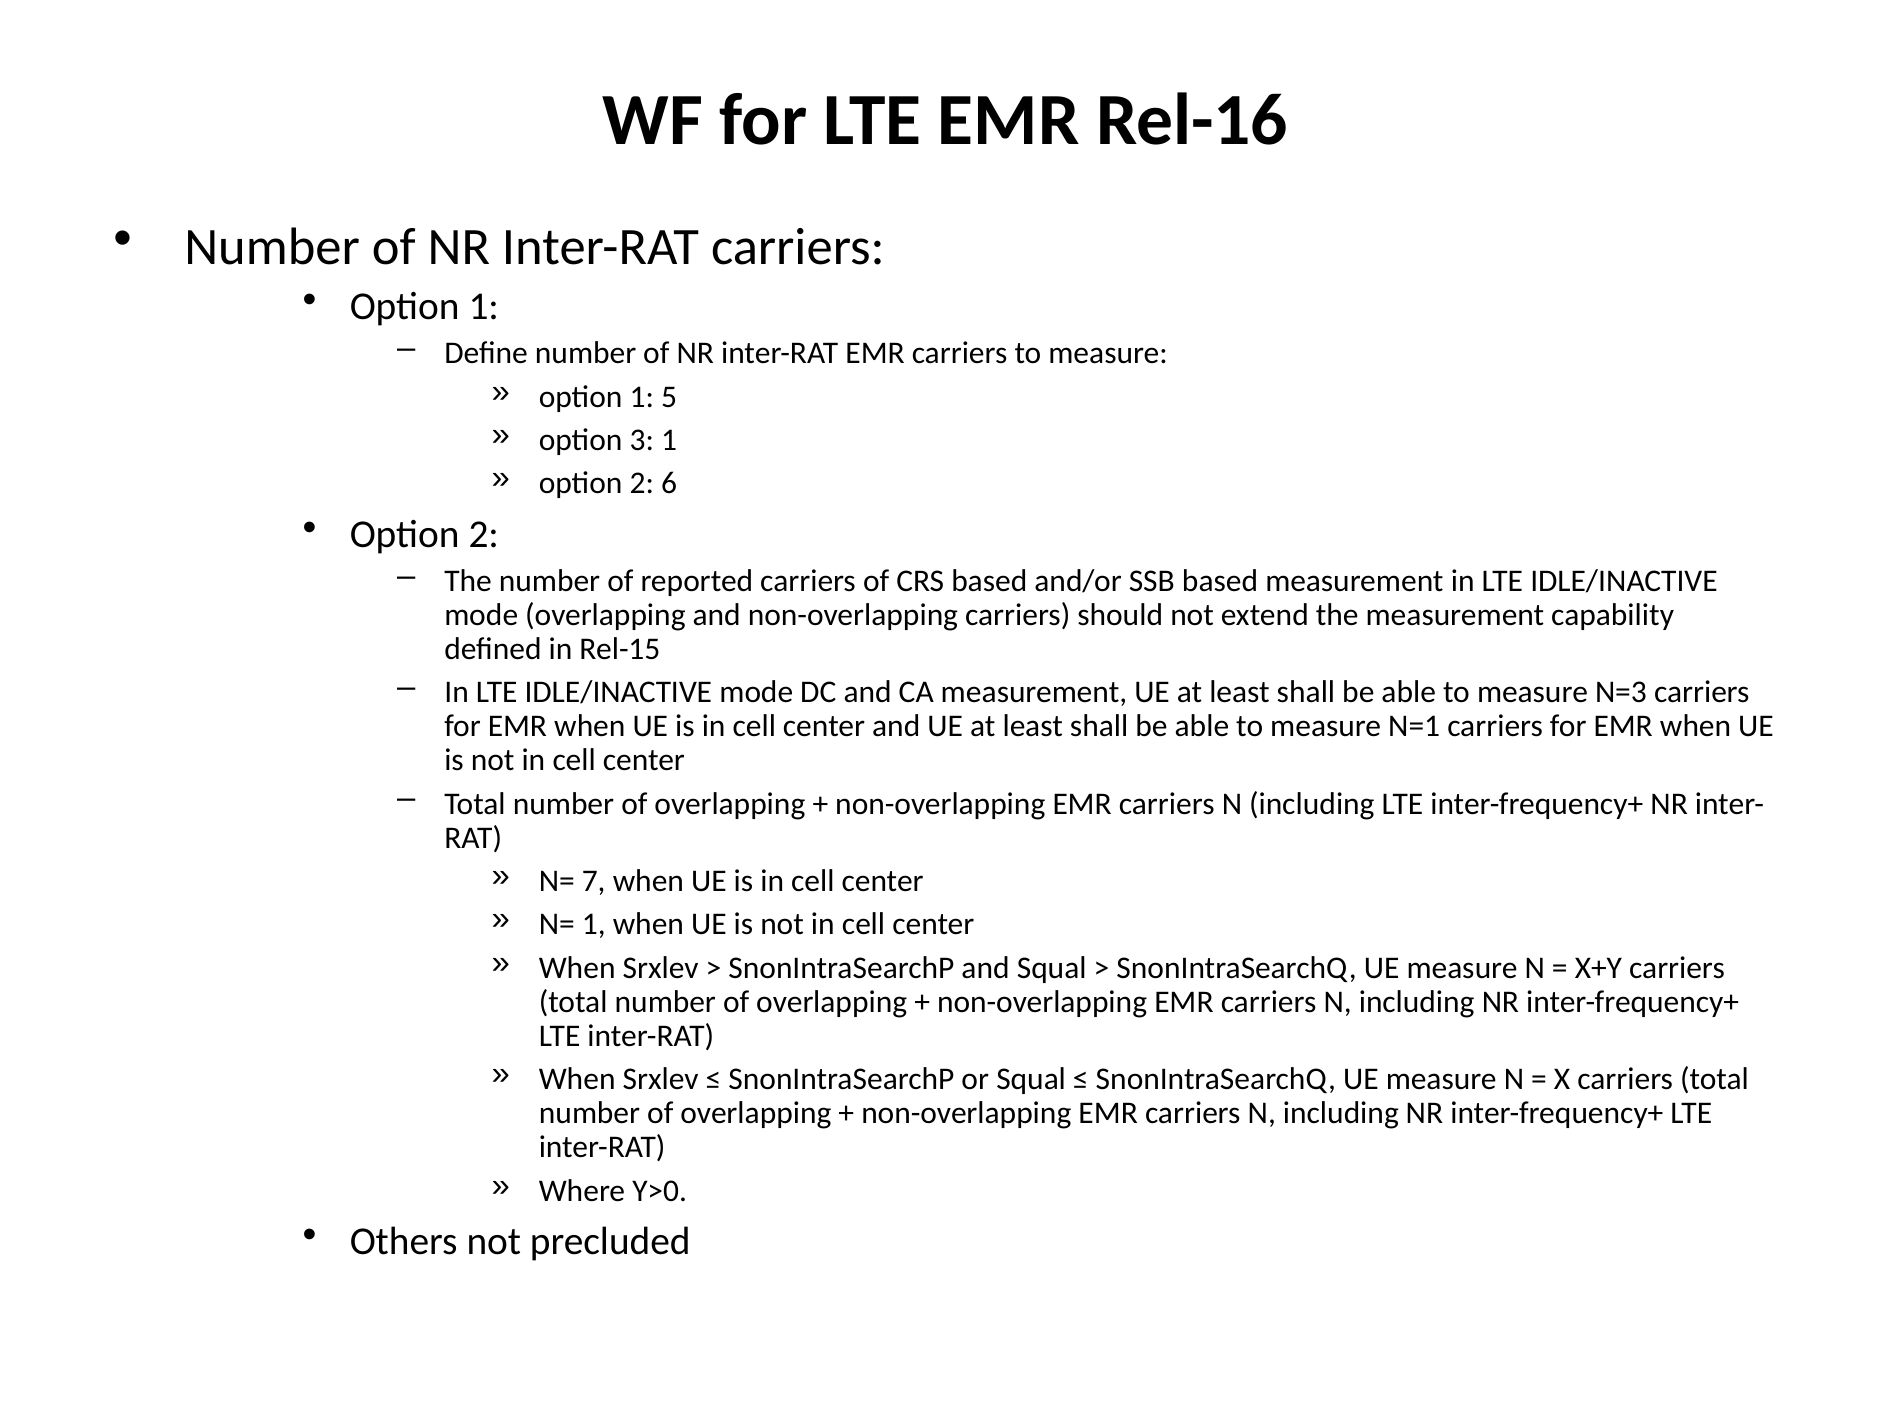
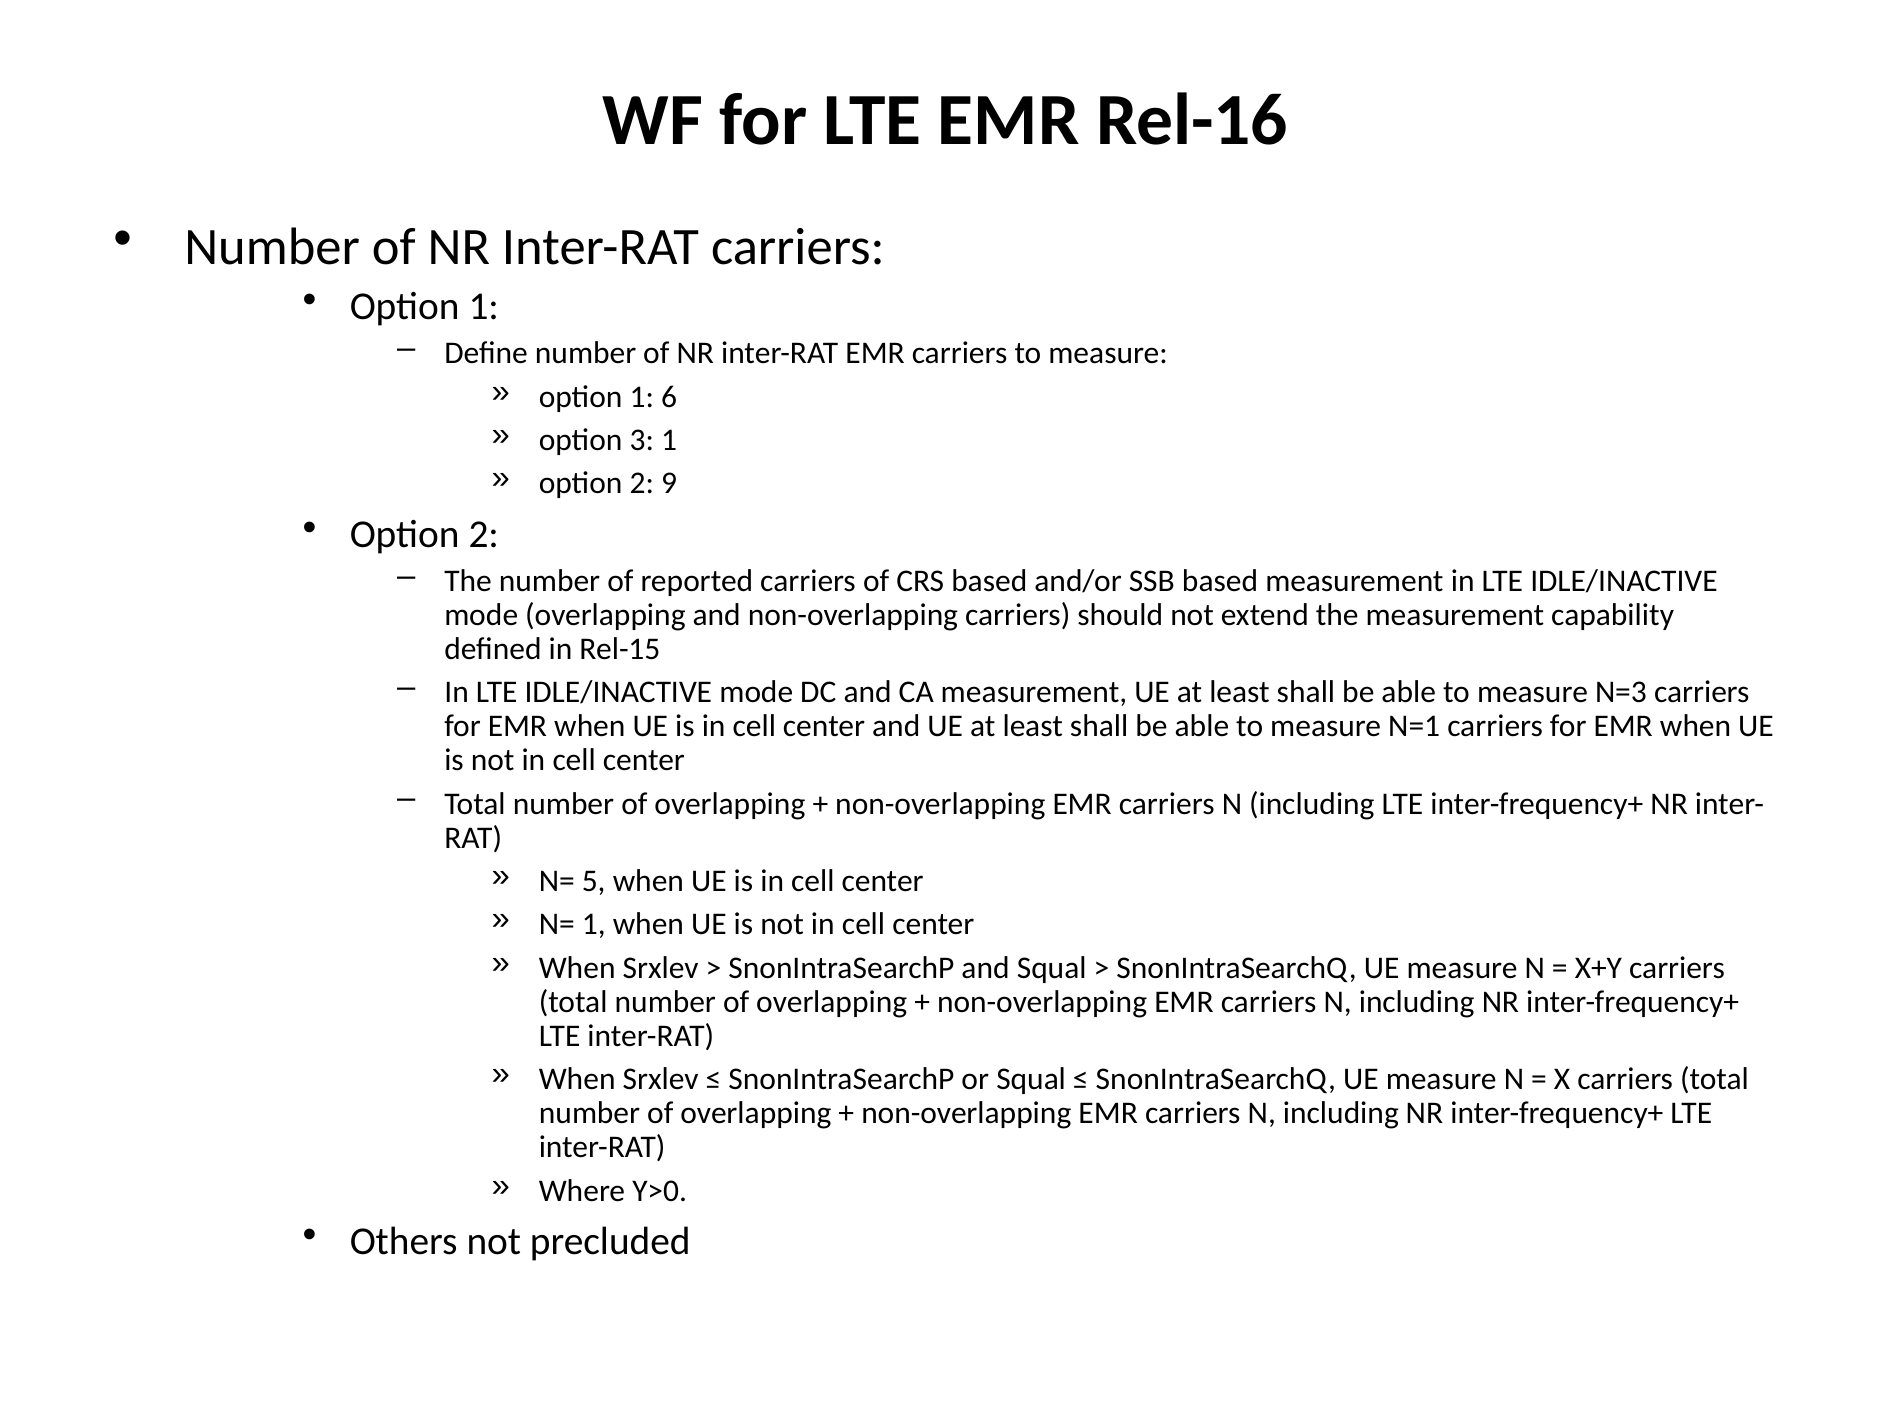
5: 5 -> 6 (669, 397)
6: 6 -> 9 (669, 484)
7: 7 -> 5 (594, 881)
